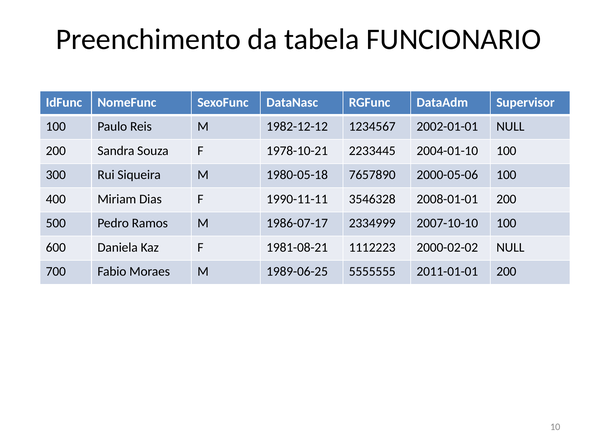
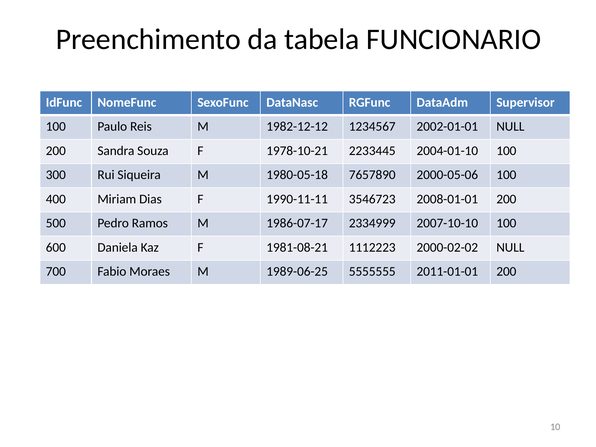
3546328: 3546328 -> 3546723 (372, 199)
